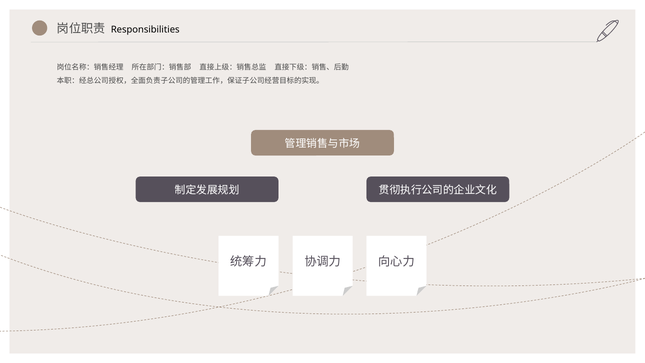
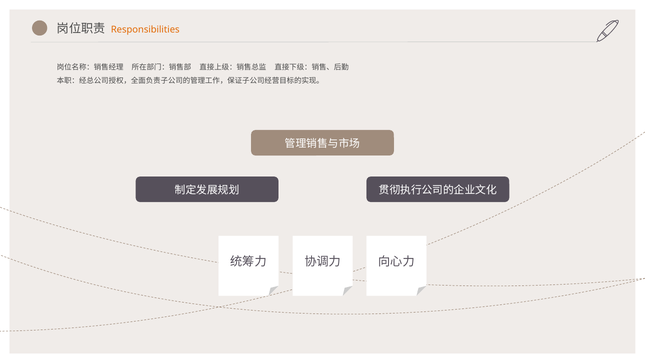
Responsibilities colour: black -> orange (145, 30)
